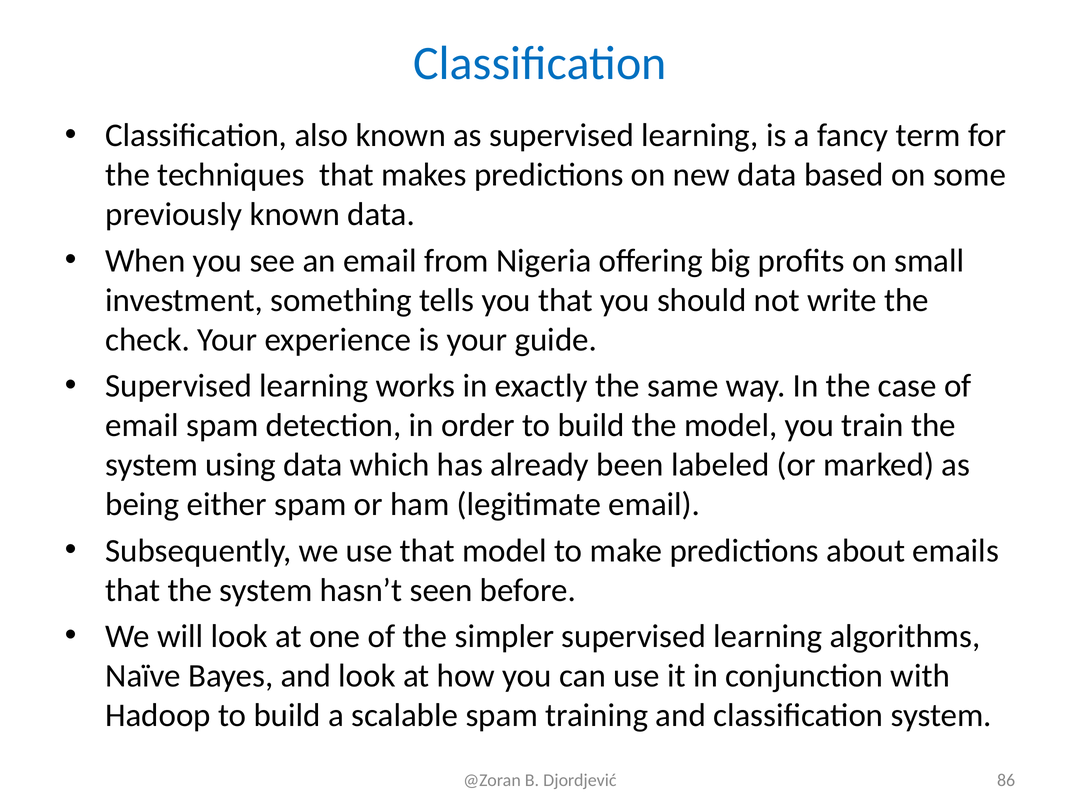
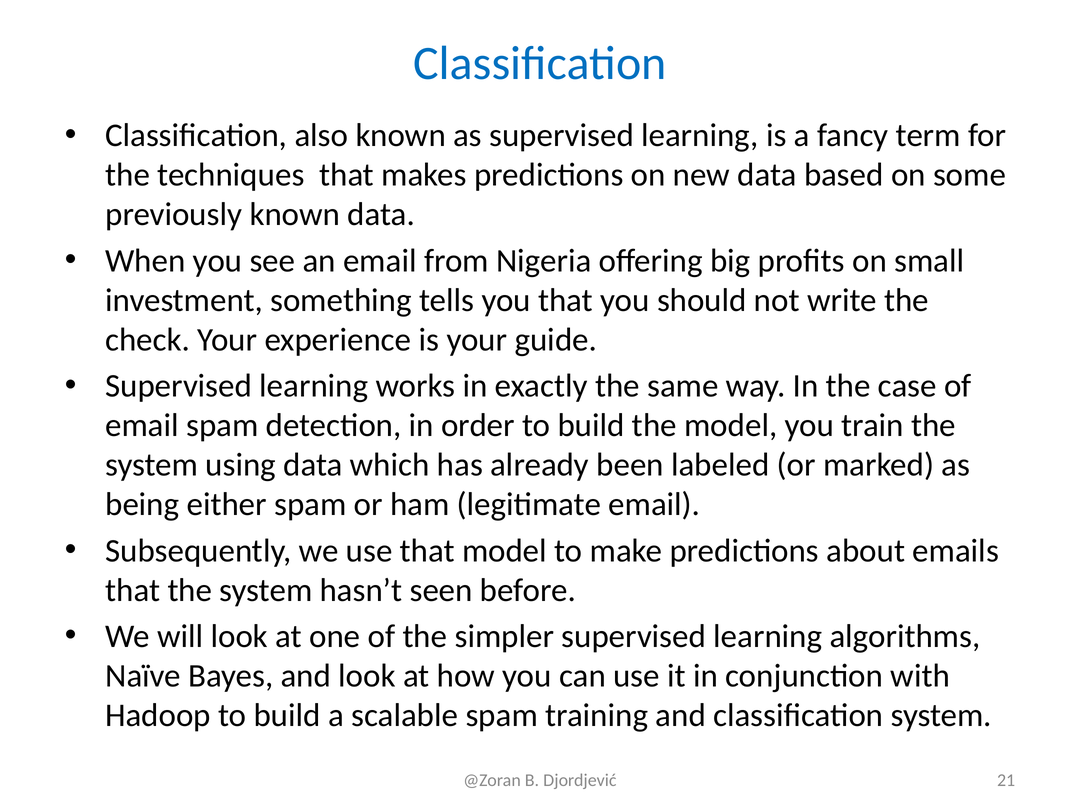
86: 86 -> 21 (1006, 781)
